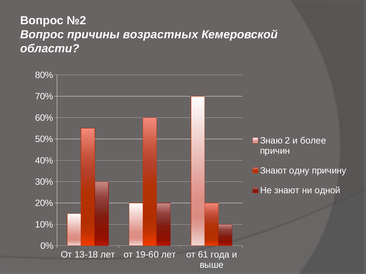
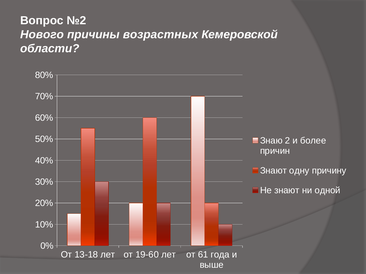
Вопрос: Вопрос -> Нового (42, 35)
